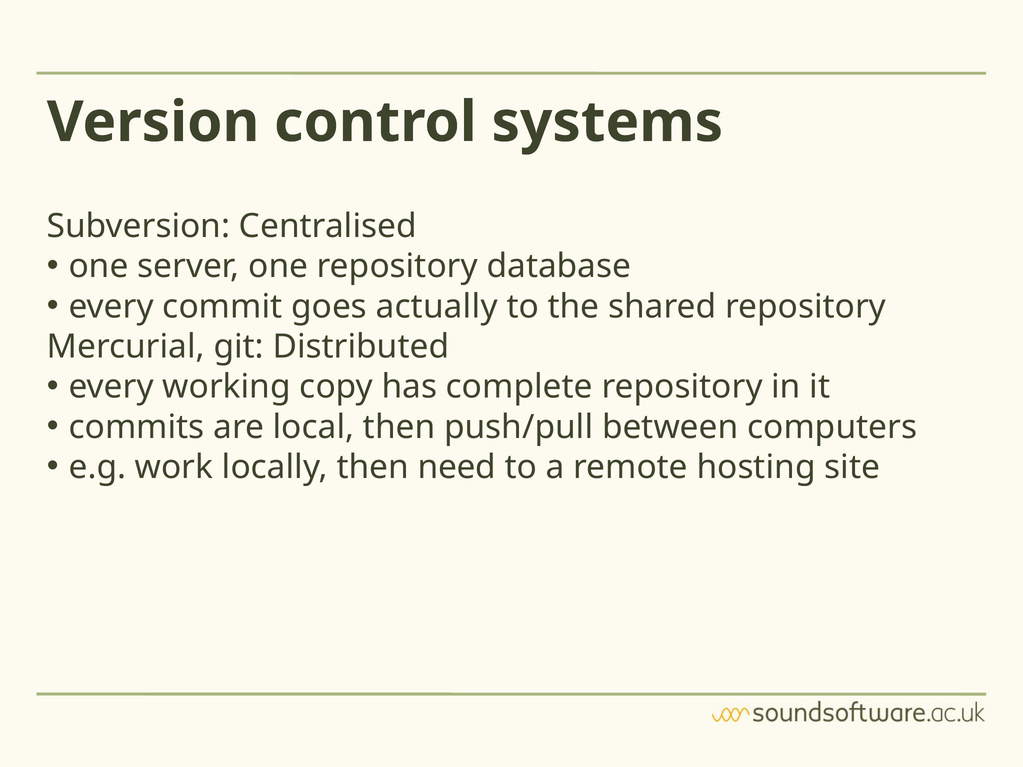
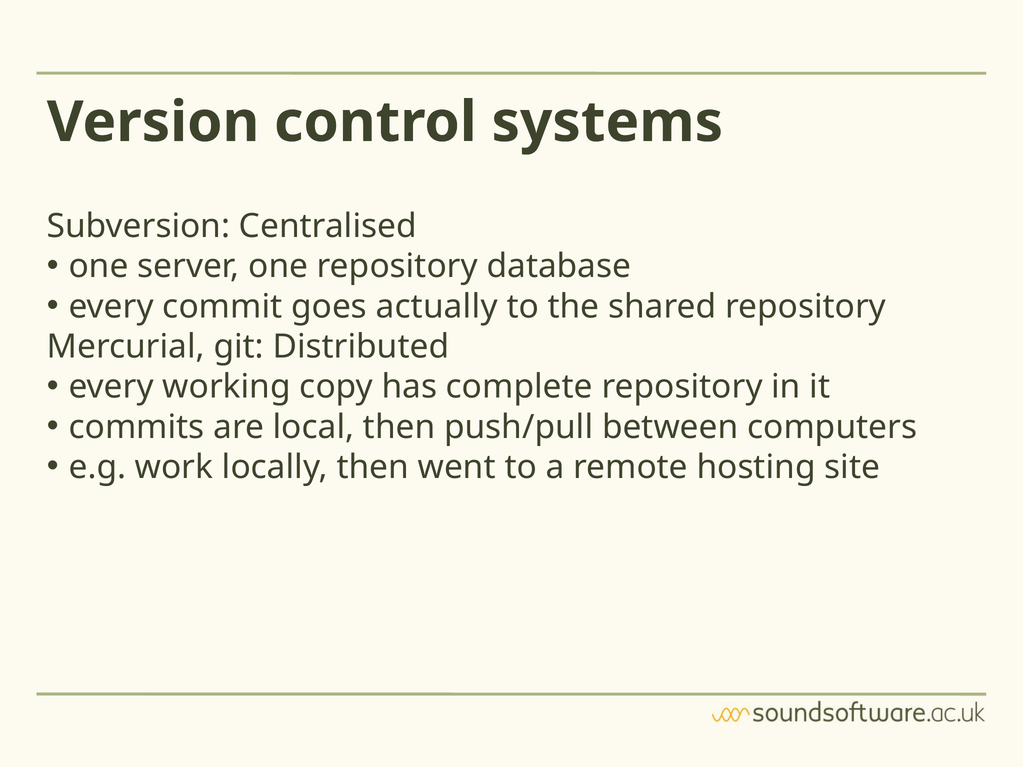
need: need -> went (457, 467)
